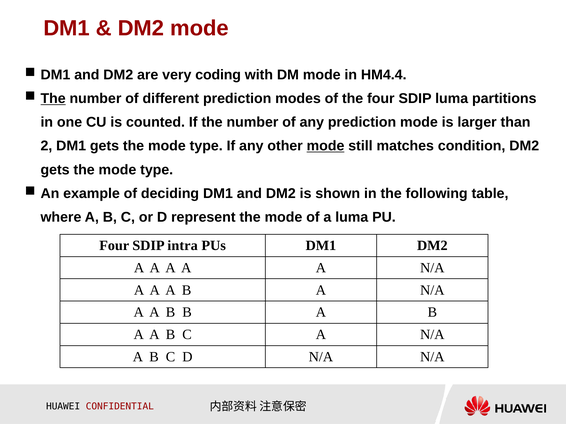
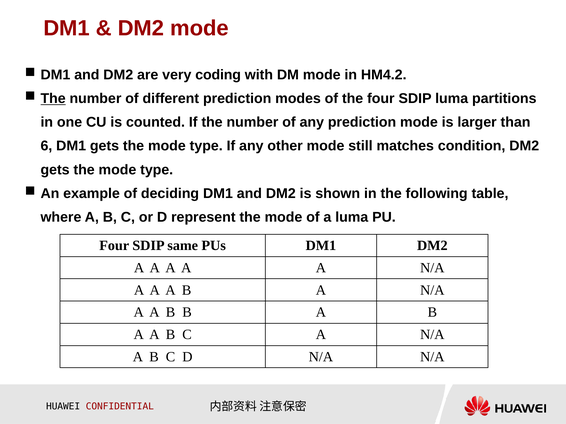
HM4.4: HM4.4 -> HM4.2 (384, 75)
2: 2 -> 6 (46, 146)
mode underline: present -> none (326, 146)
intra: intra -> same (183, 246)
